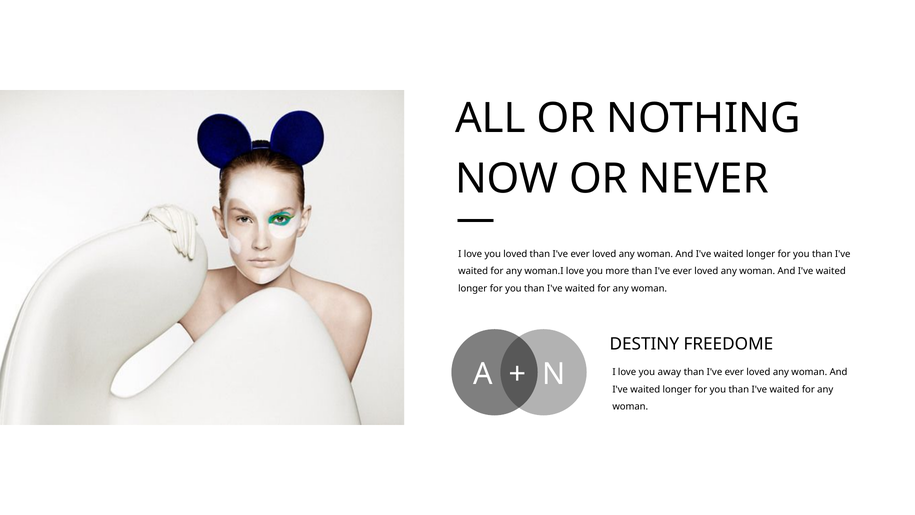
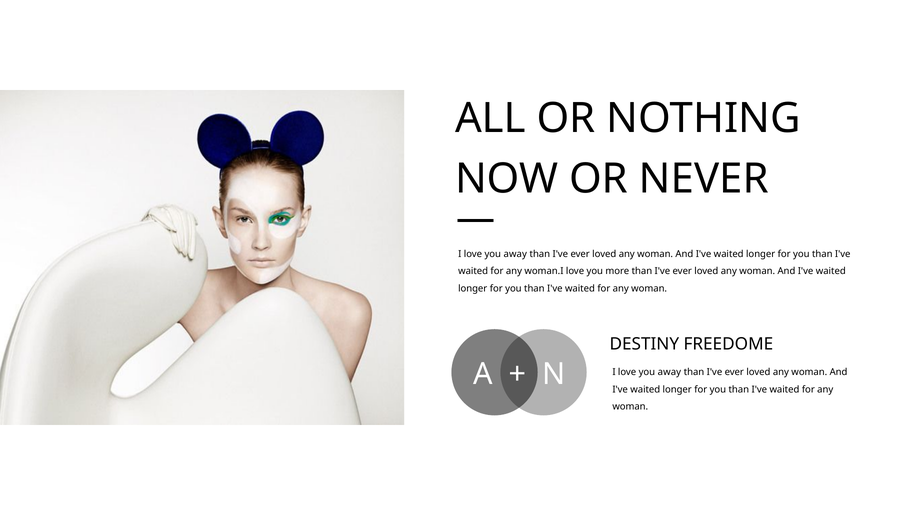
loved: loved -> away (515, 254)
